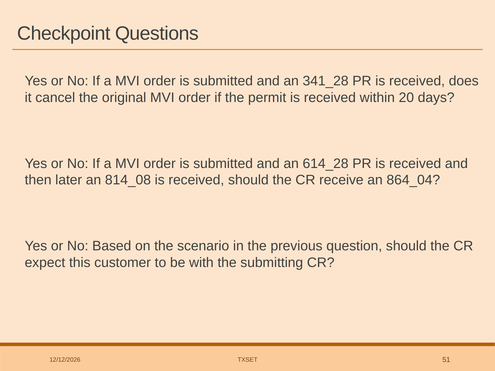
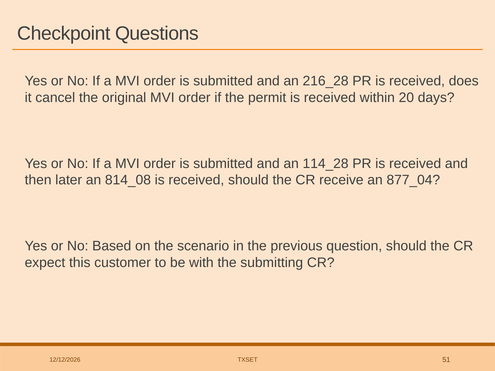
341_28: 341_28 -> 216_28 (326, 81)
614_28: 614_28 -> 114_28 (326, 164)
864_04: 864_04 -> 877_04 (413, 180)
